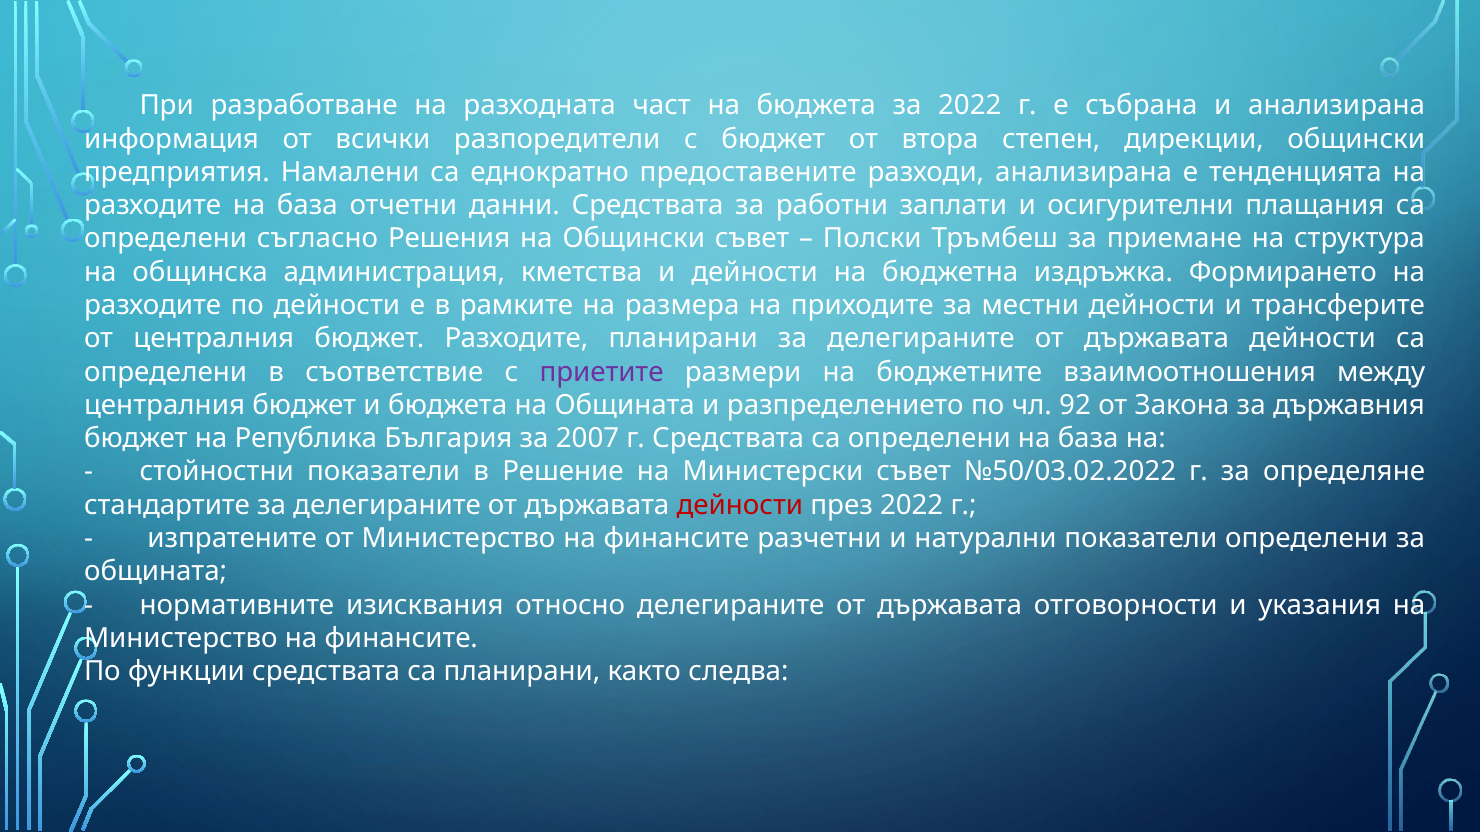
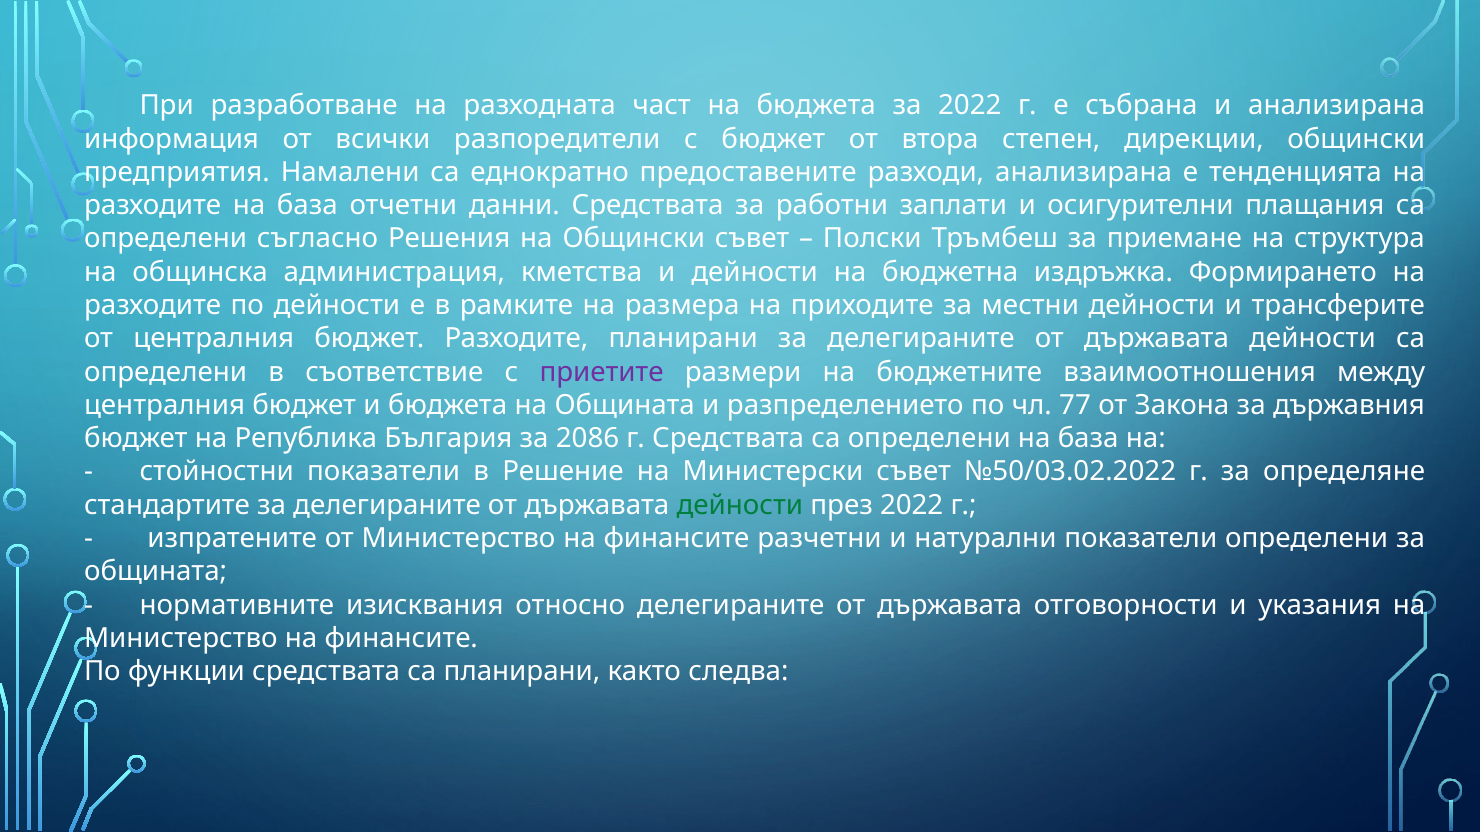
92: 92 -> 77 (1075, 405)
2007: 2007 -> 2086 (588, 439)
дейности colour: red -> green (740, 505)
